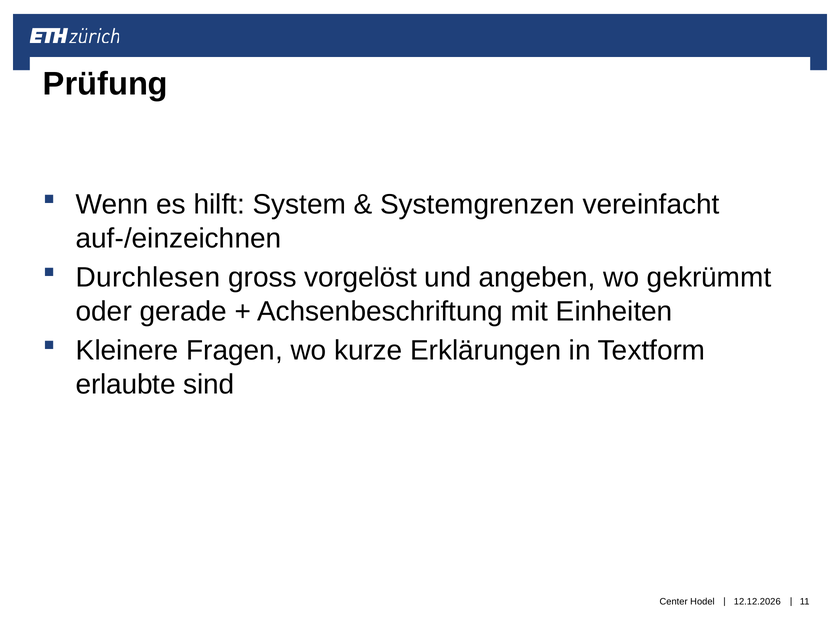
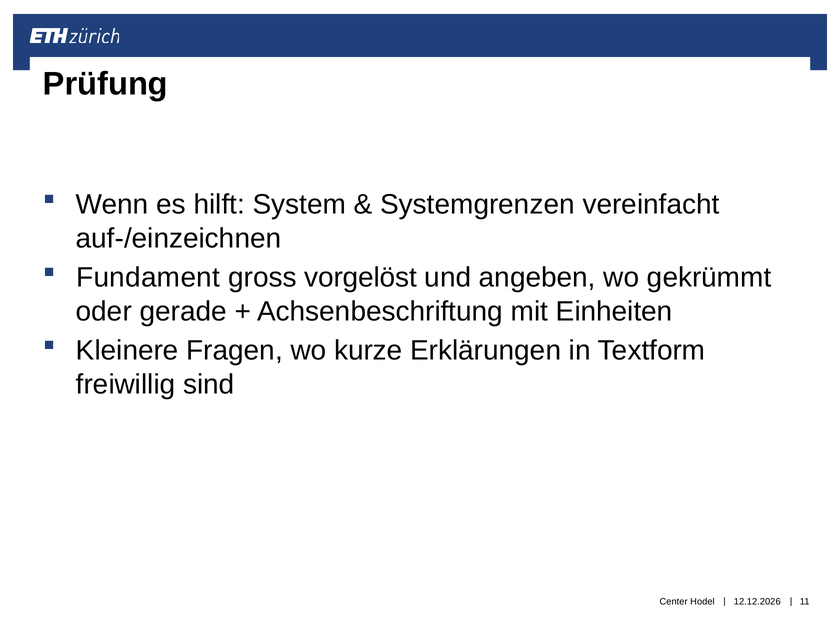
Durchlesen: Durchlesen -> Fundament (148, 278)
erlaubte: erlaubte -> freiwillig (126, 384)
